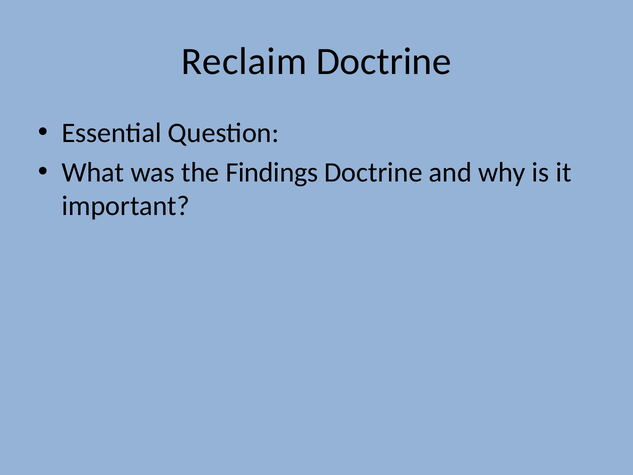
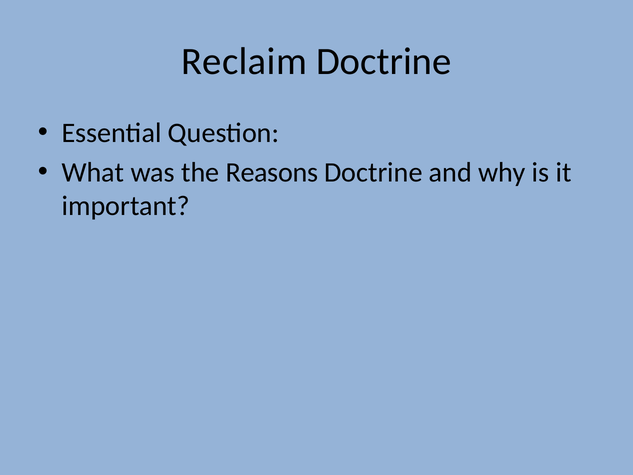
Findings: Findings -> Reasons (272, 172)
